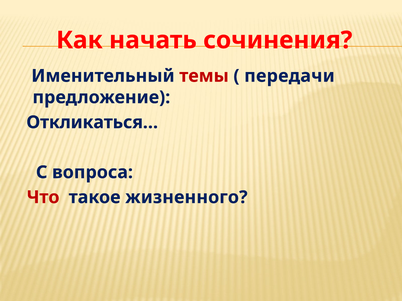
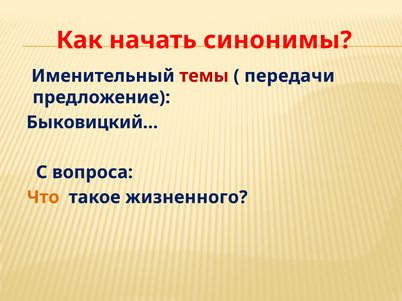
сочинения: сочинения -> синонимы (278, 40)
Откликаться…: Откликаться… -> Быковицкий… (92, 123)
Что colour: red -> orange (43, 198)
